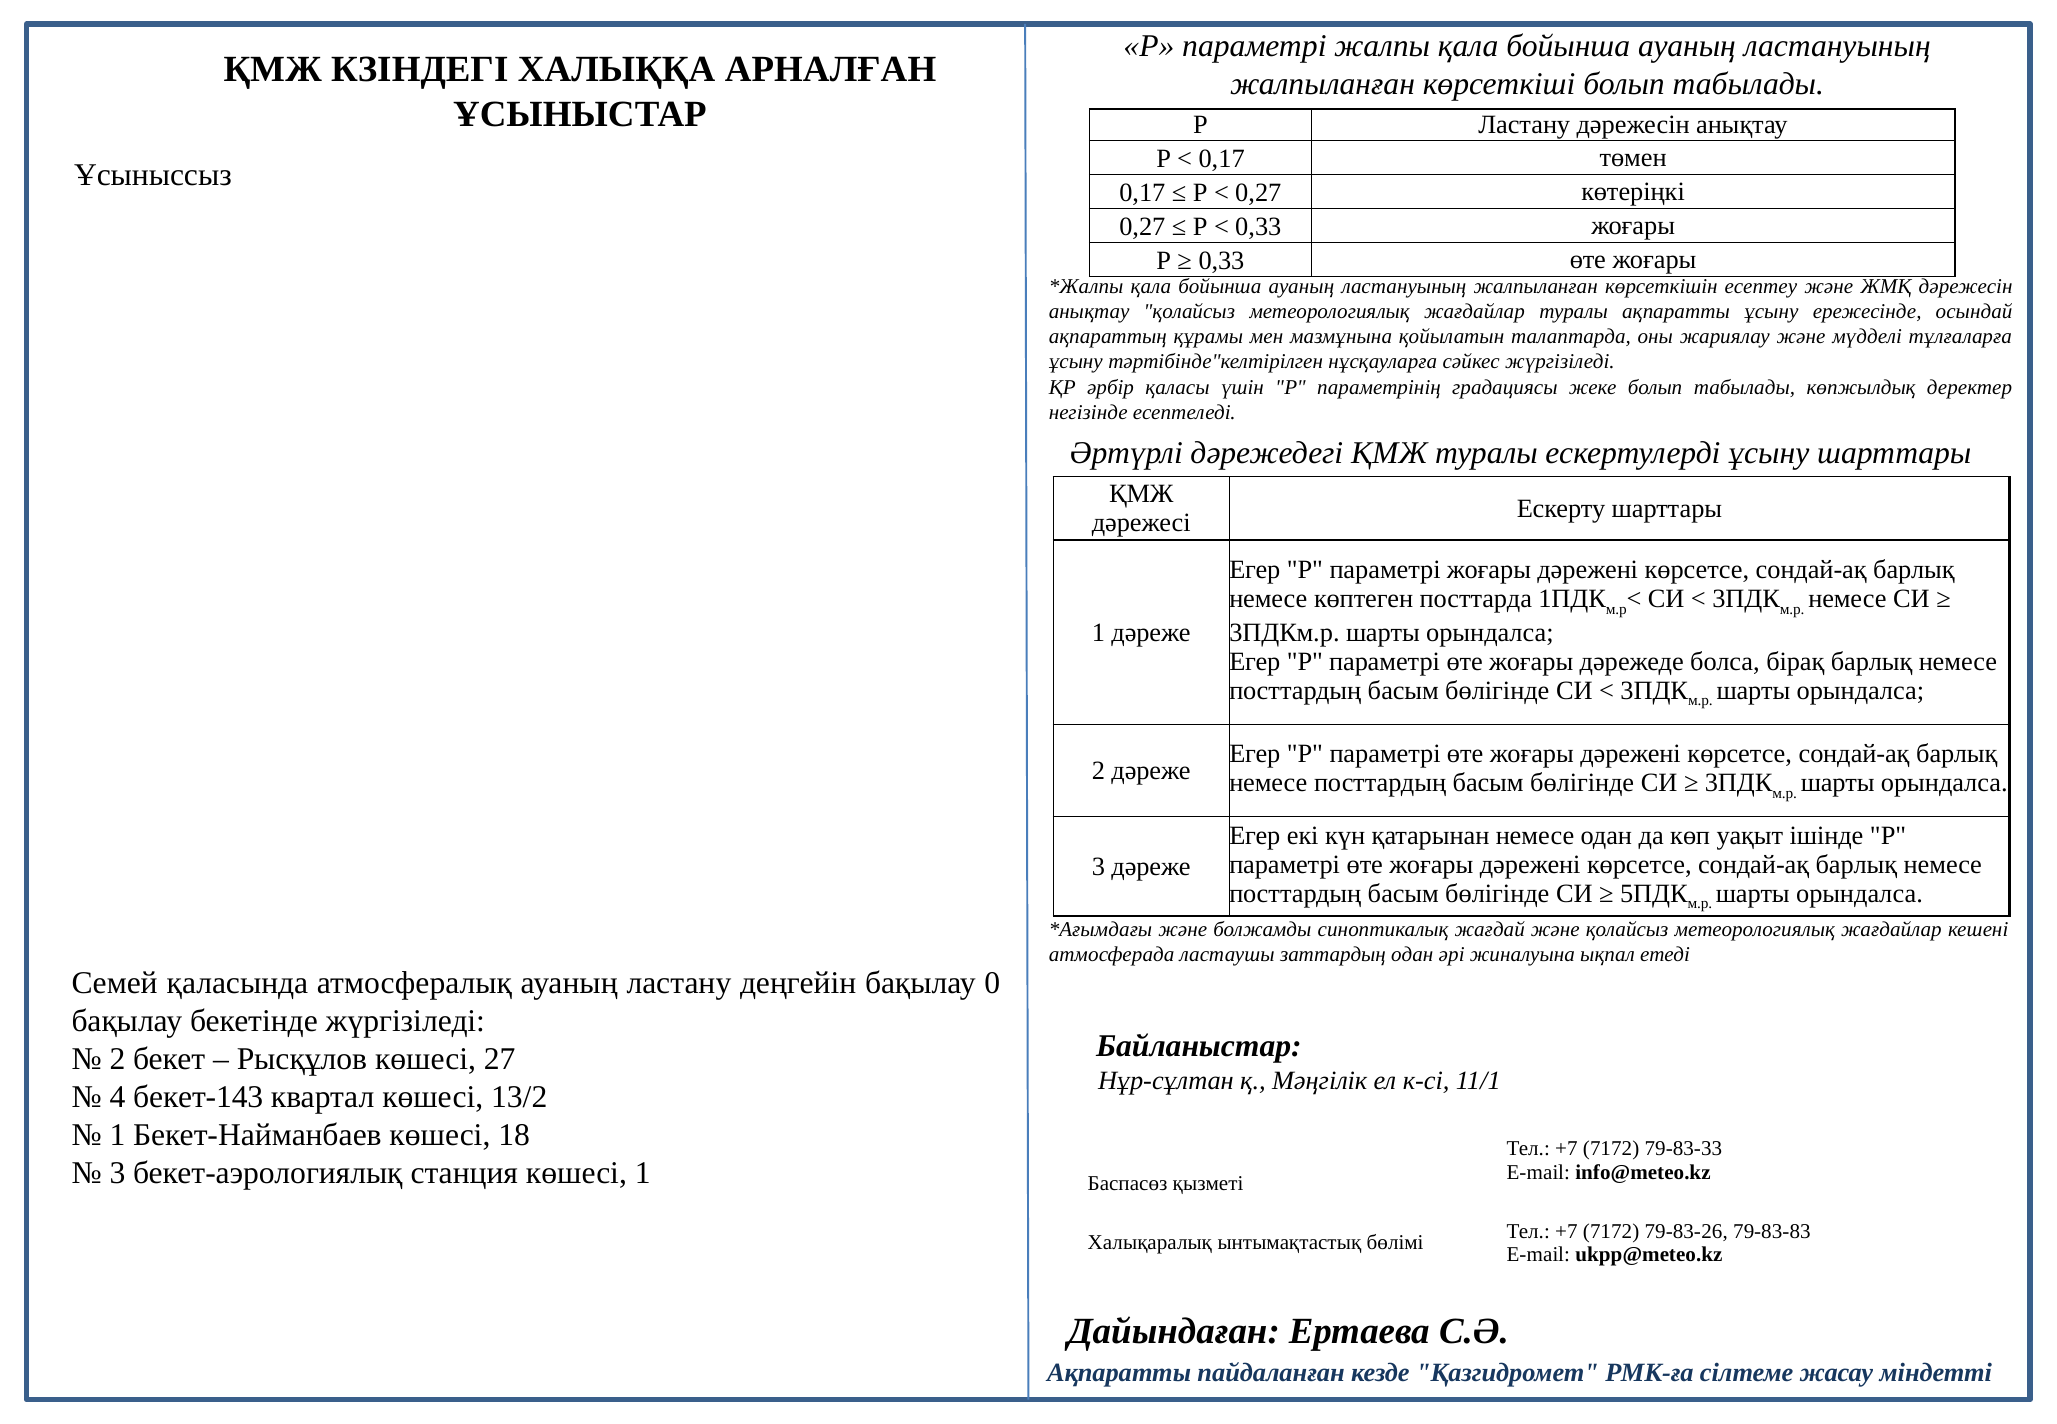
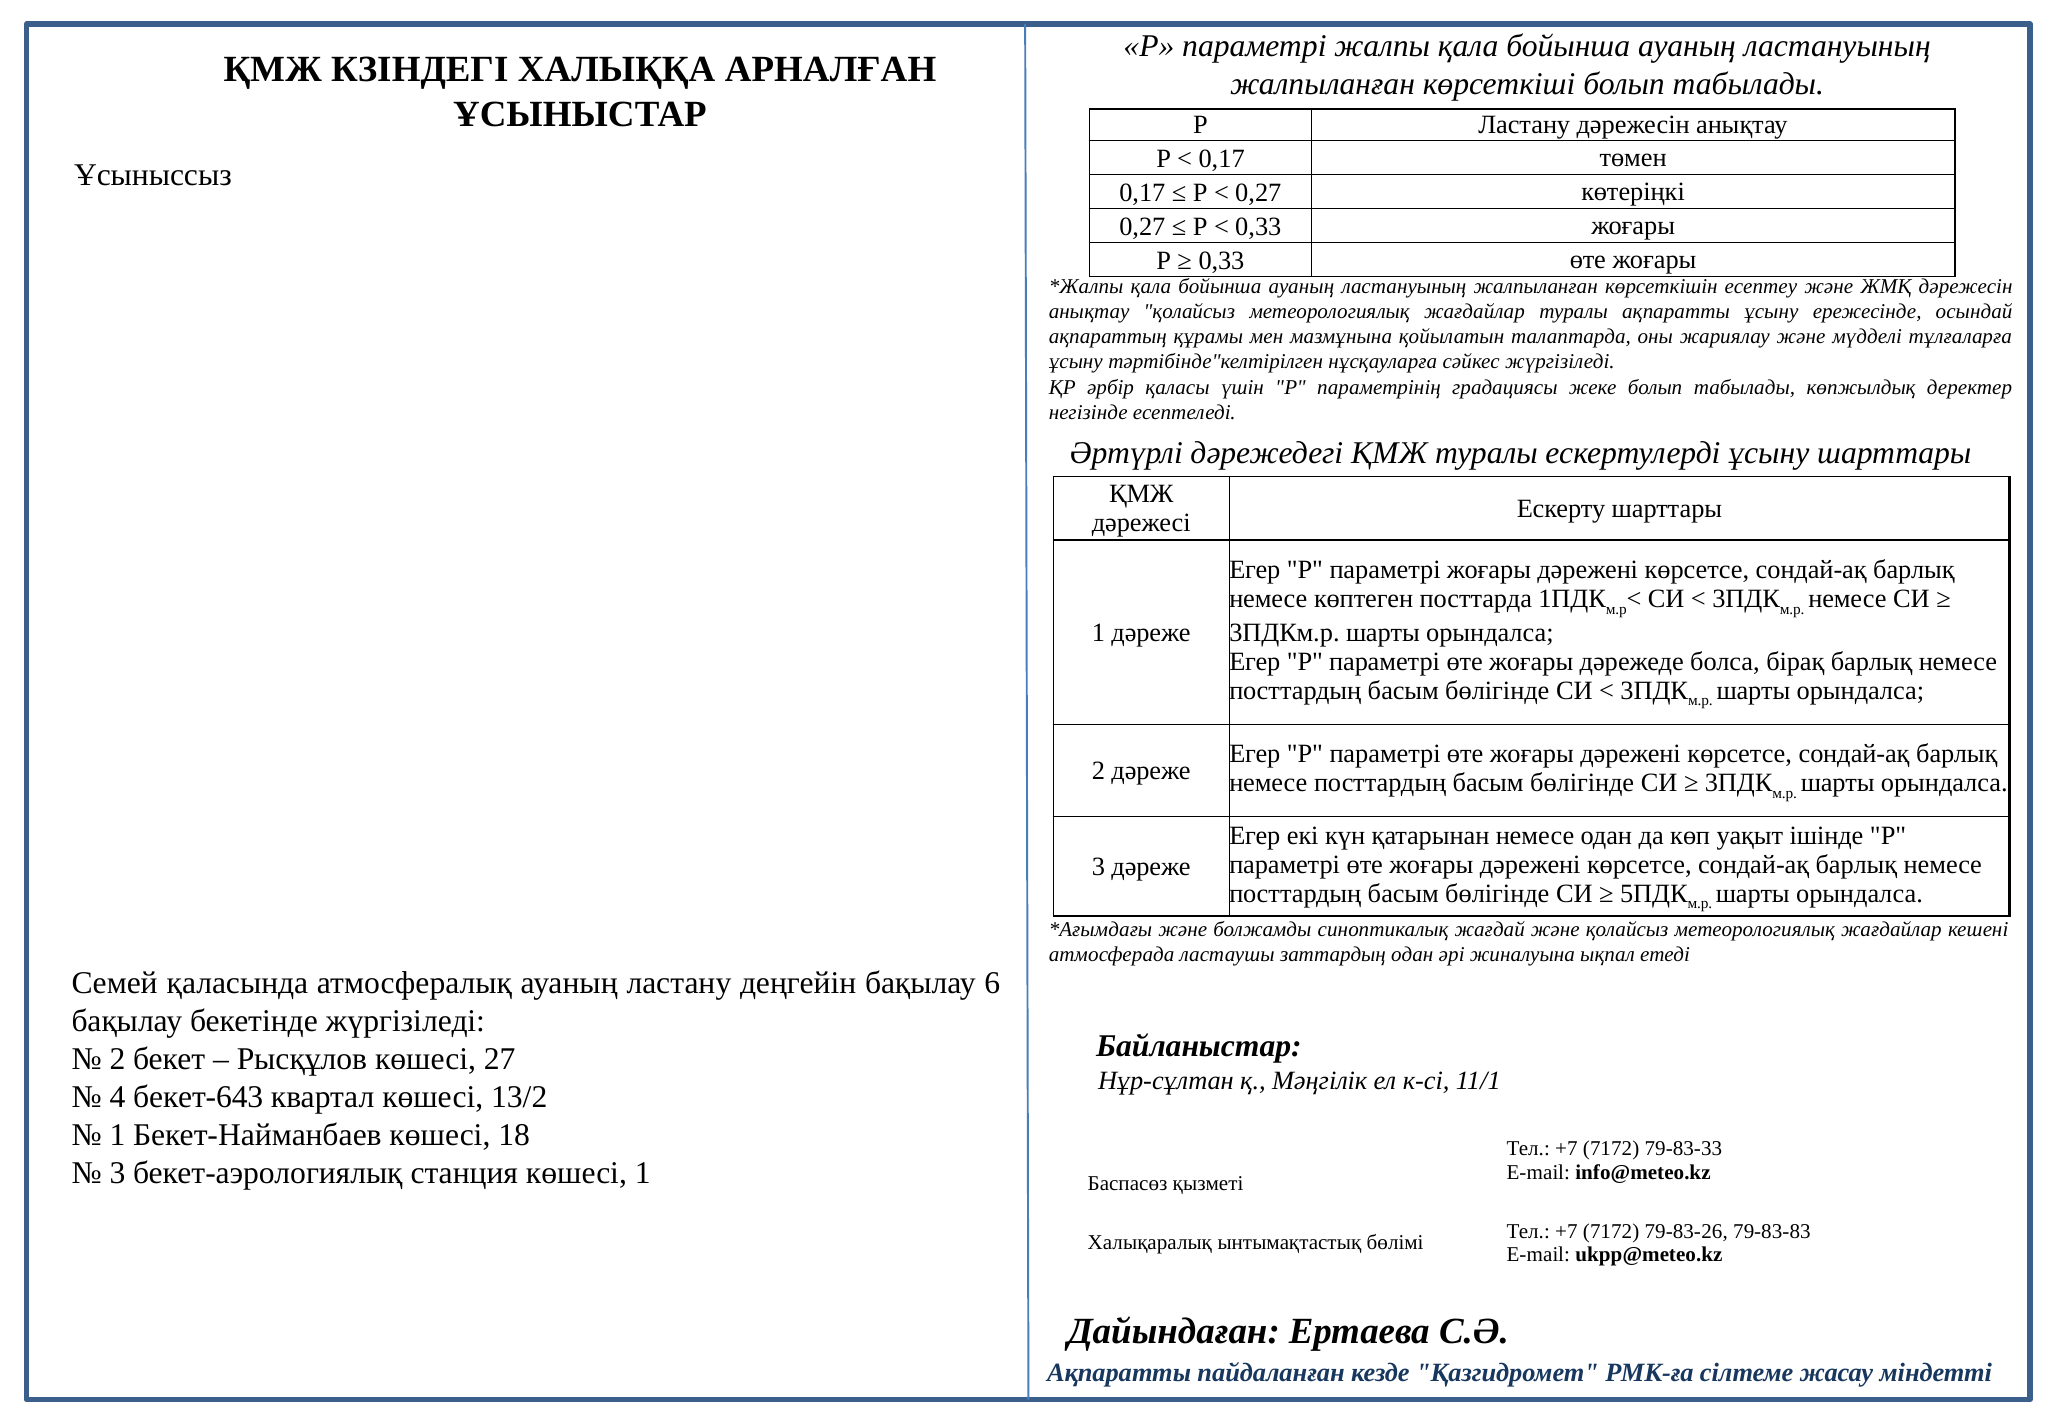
0: 0 -> 6 (992, 983)
бекет-143: бекет-143 -> бекет-643 (198, 1097)
